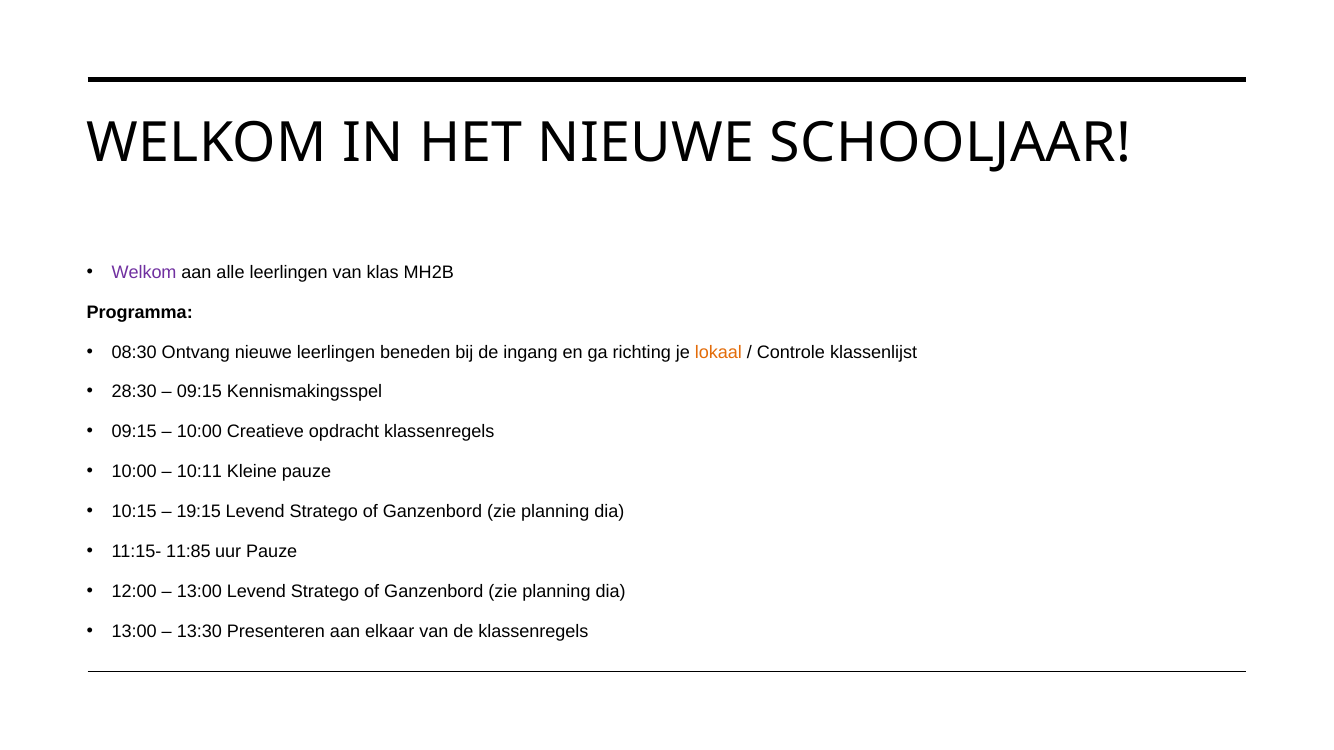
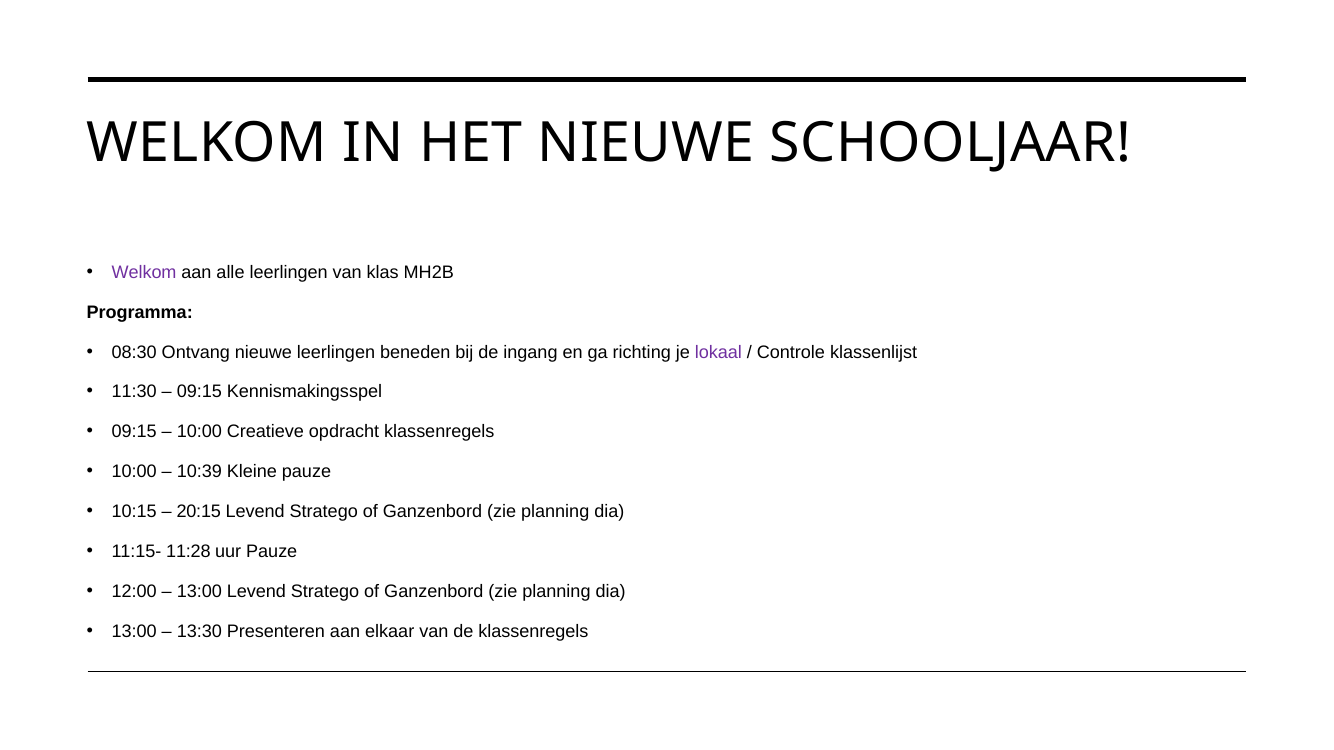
lokaal colour: orange -> purple (718, 352)
28:30: 28:30 -> 11:30 (134, 392)
10:11: 10:11 -> 10:39 (199, 472)
19:15: 19:15 -> 20:15 (199, 512)
11:85: 11:85 -> 11:28 (188, 552)
